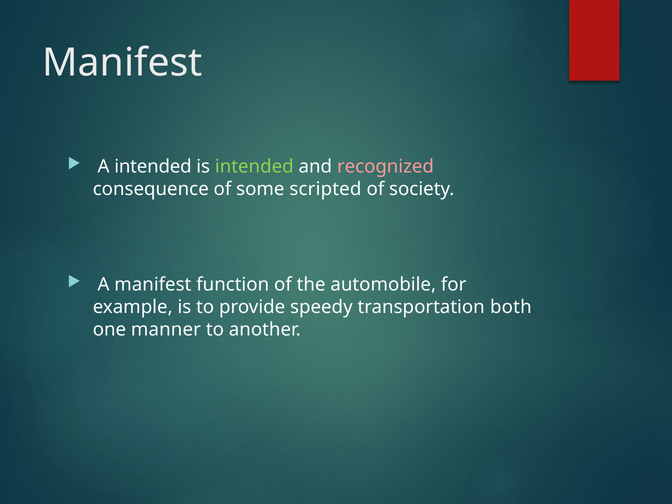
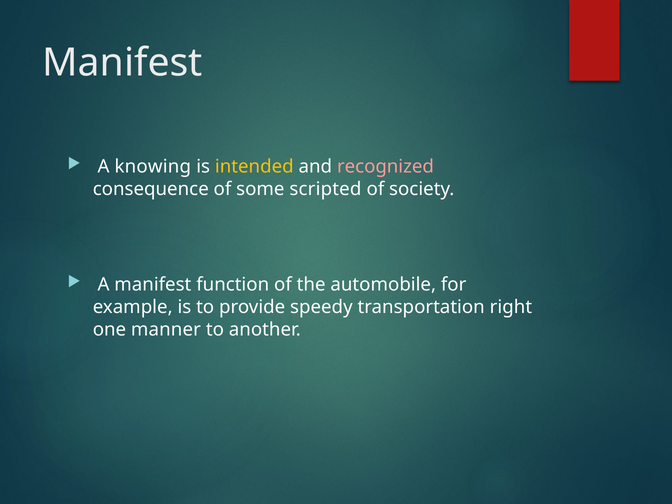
A intended: intended -> knowing (153, 167)
intended colour: light green -> yellow (254, 167)
both: both -> right (511, 307)
